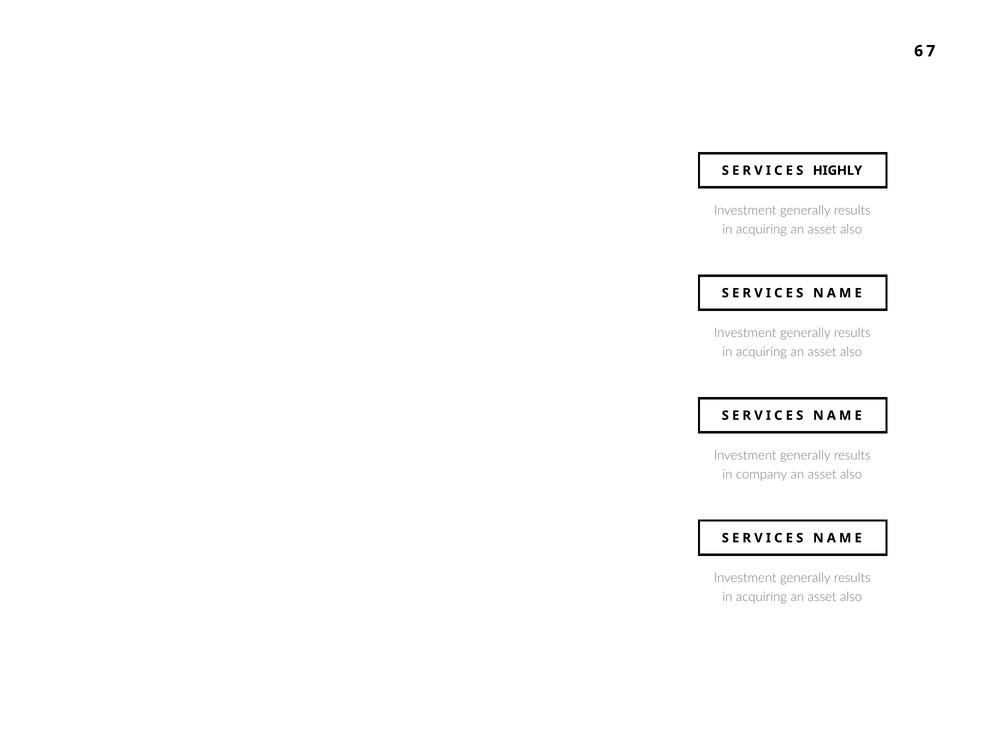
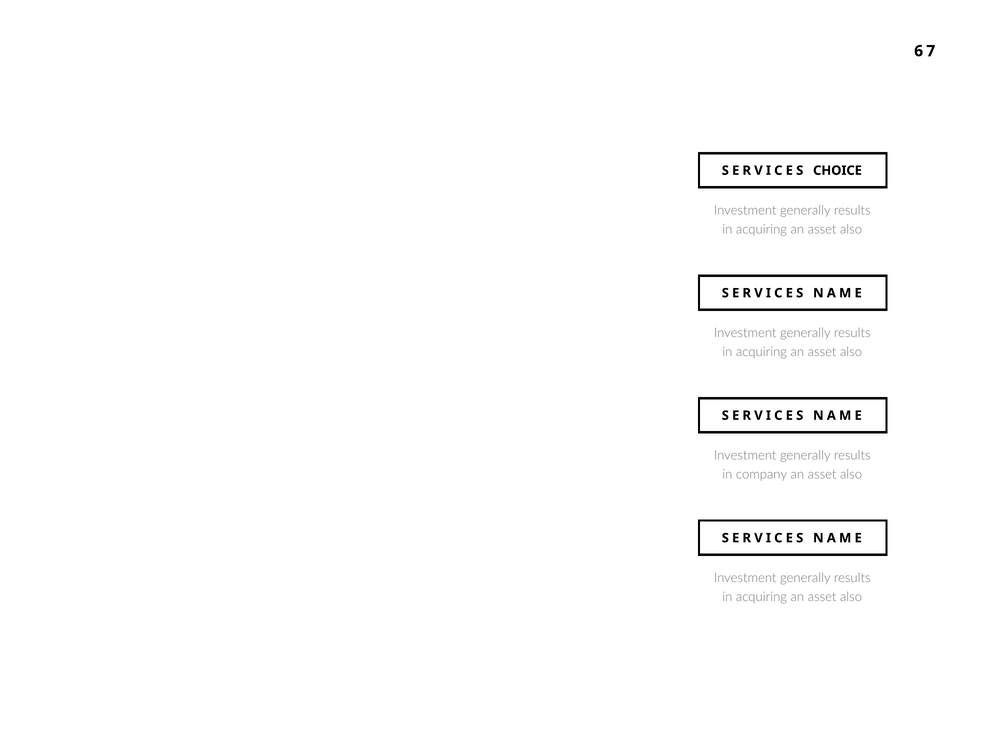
HIGHLY: HIGHLY -> CHOICE (837, 171)
